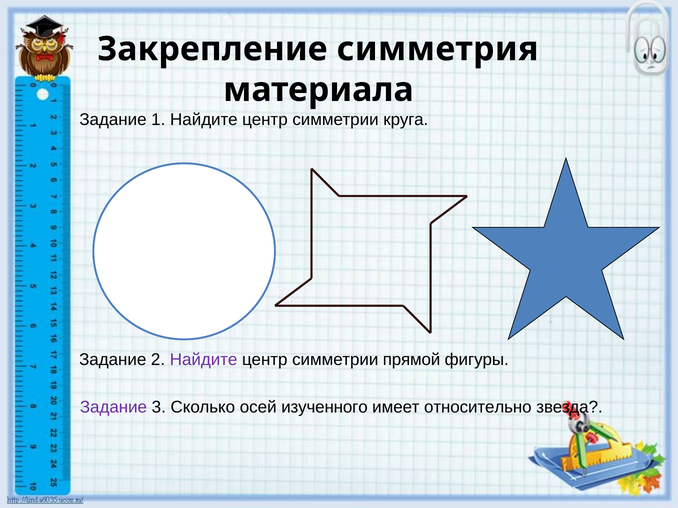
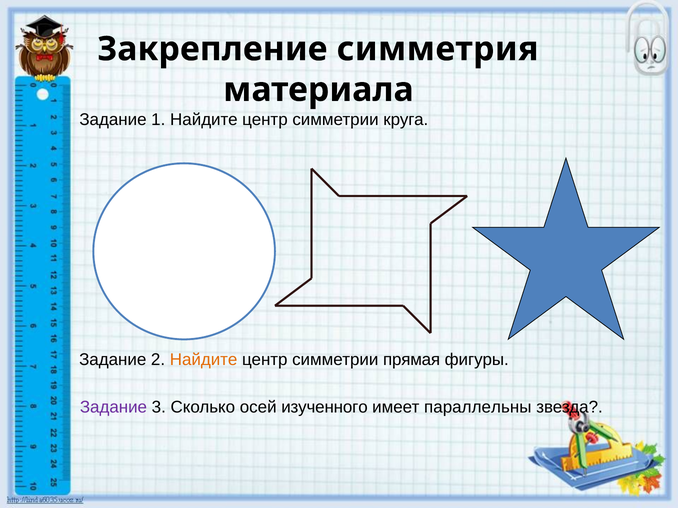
Найдите colour: purple -> orange (204, 360)
прямой: прямой -> прямая (412, 360)
относительно: относительно -> параллельны (478, 408)
